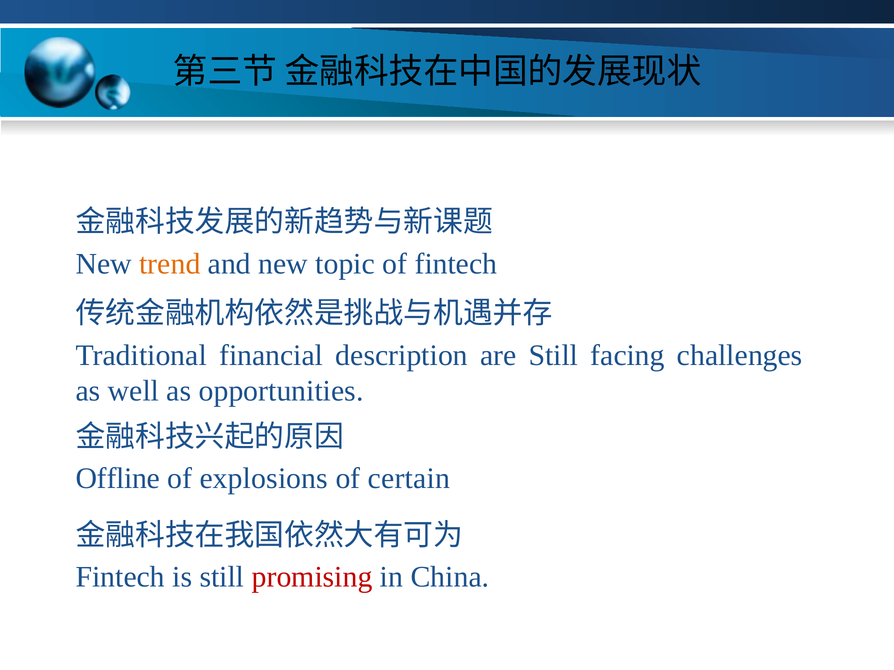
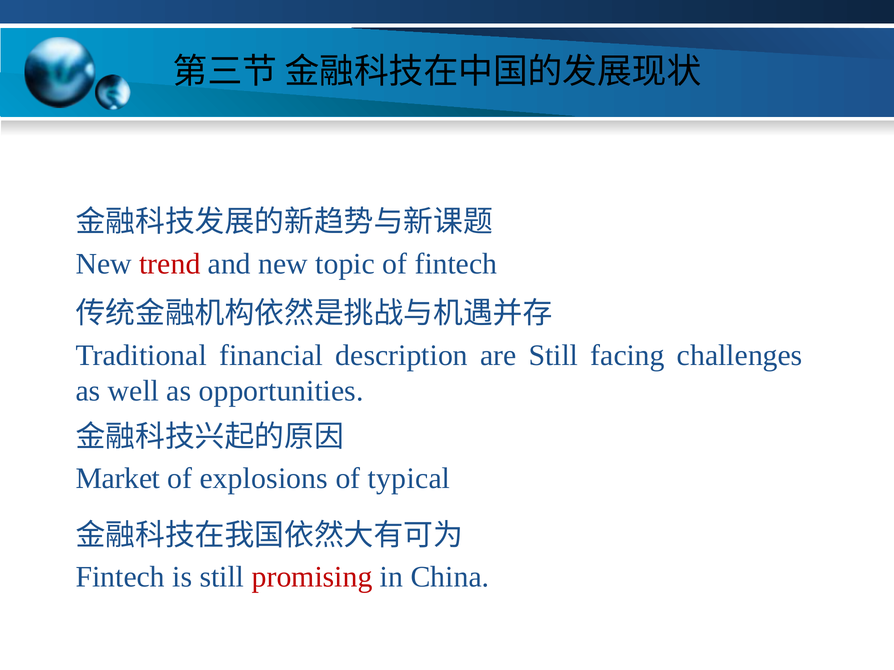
trend colour: orange -> red (170, 264)
Offline: Offline -> Market (118, 479)
certain: certain -> typical (409, 479)
